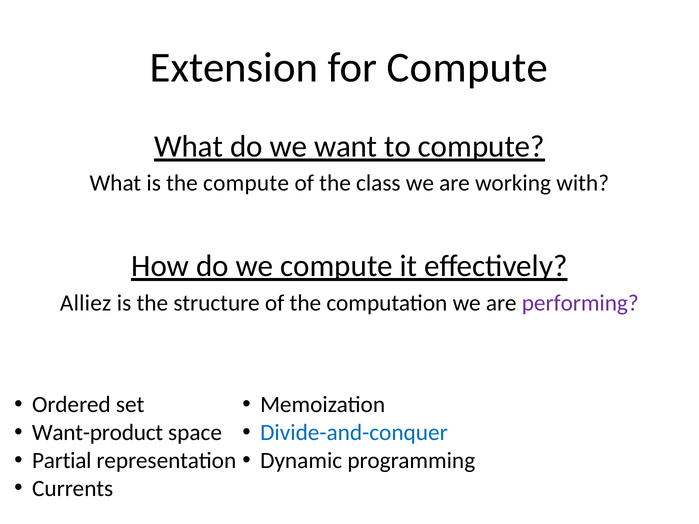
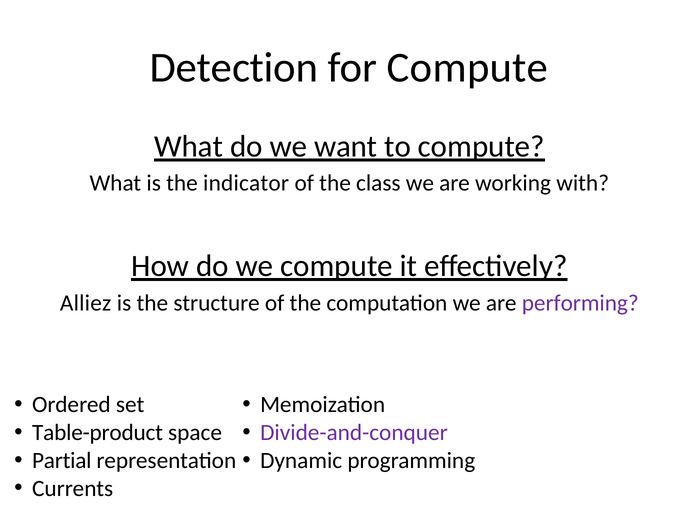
Extension: Extension -> Detection (234, 68)
the compute: compute -> indicator (246, 183)
Want-product: Want-product -> Table-product (98, 433)
Divide-and-conquer colour: blue -> purple (354, 433)
